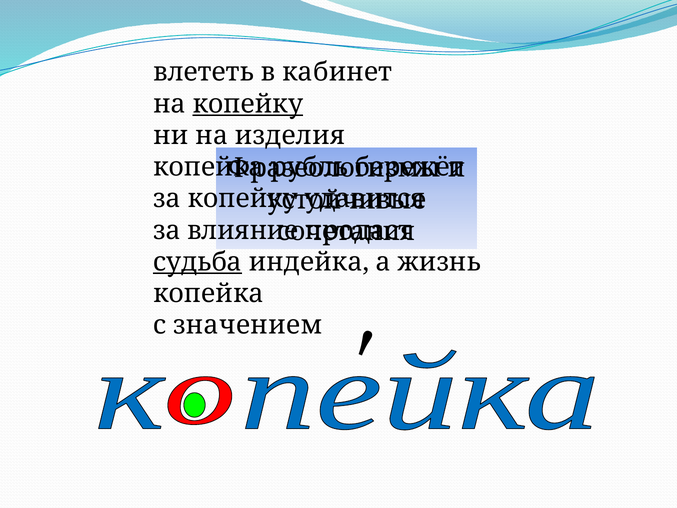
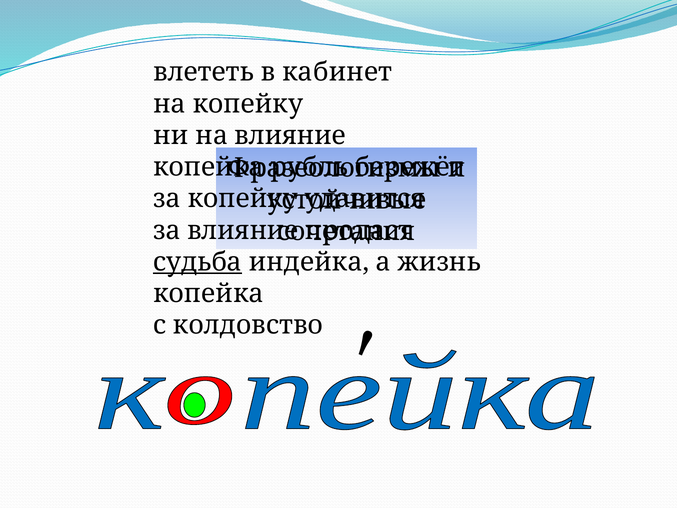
копейку underline: present -> none (248, 104)
на изделия: изделия -> влияние (290, 135)
значением: значением -> колдовство (248, 325)
